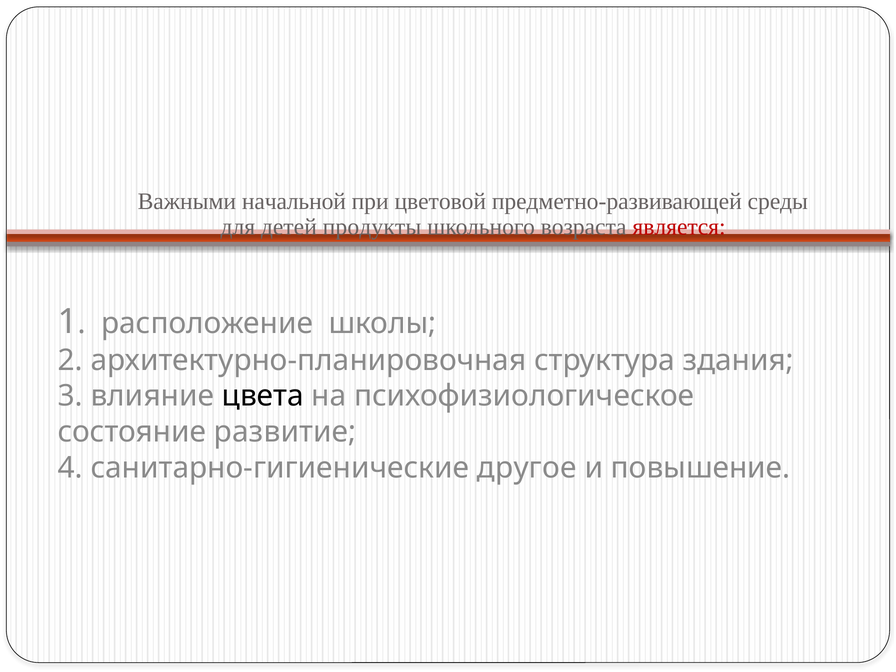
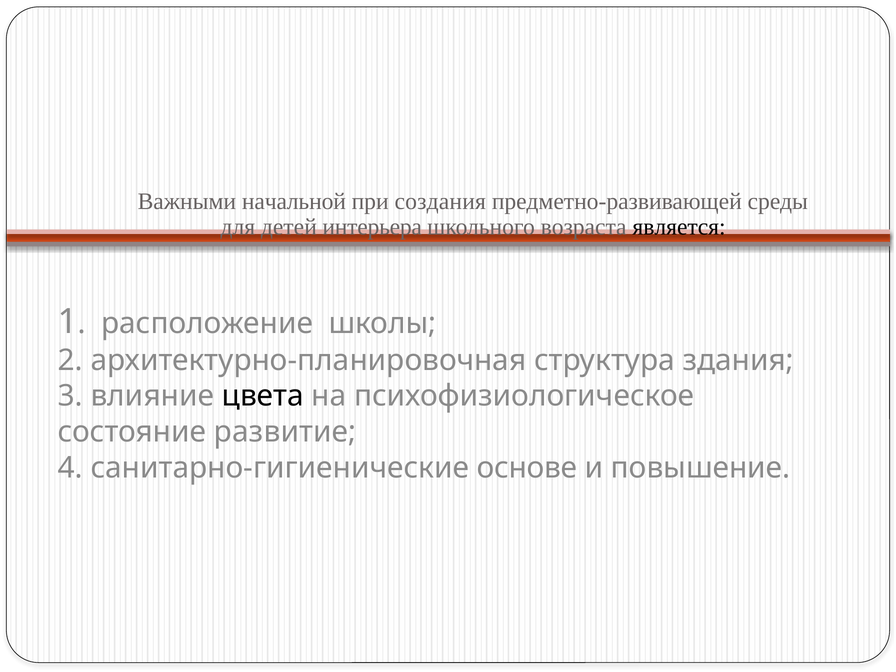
цветовой: цветовой -> создания (440, 201)
продукты: продукты -> интерьера (372, 227)
является colour: red -> black (679, 227)
другое: другое -> основе (527, 468)
